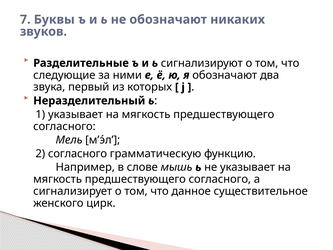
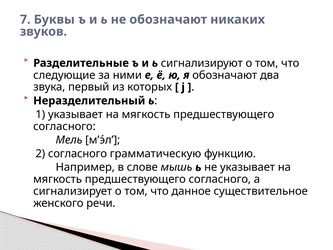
цирк: цирк -> речи (101, 203)
